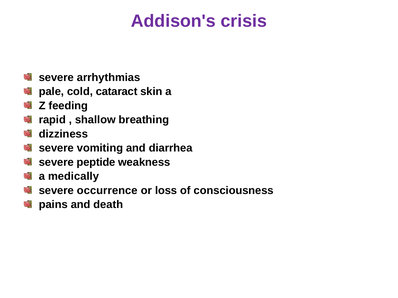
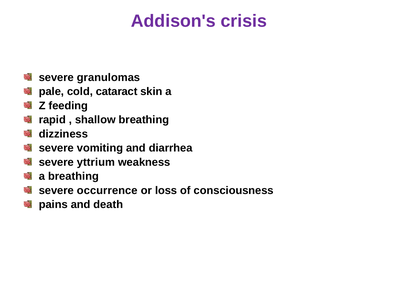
arrhythmias: arrhythmias -> granulomas (109, 78)
peptide: peptide -> yttrium (96, 162)
a medically: medically -> breathing (73, 177)
